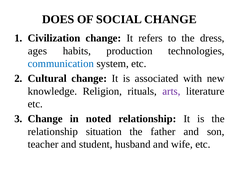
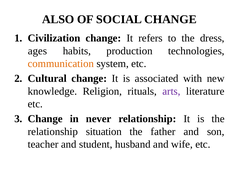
DOES: DOES -> ALSO (58, 19)
communication colour: blue -> orange (61, 64)
noted: noted -> never (99, 119)
